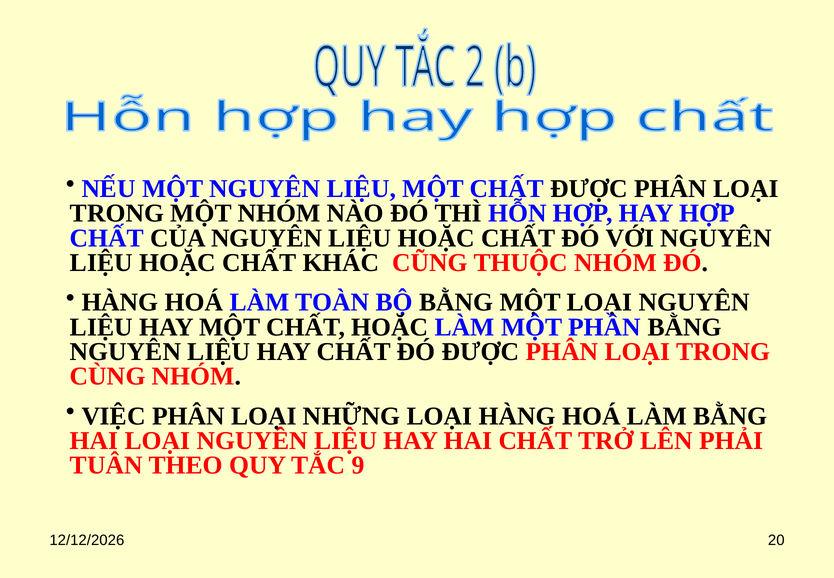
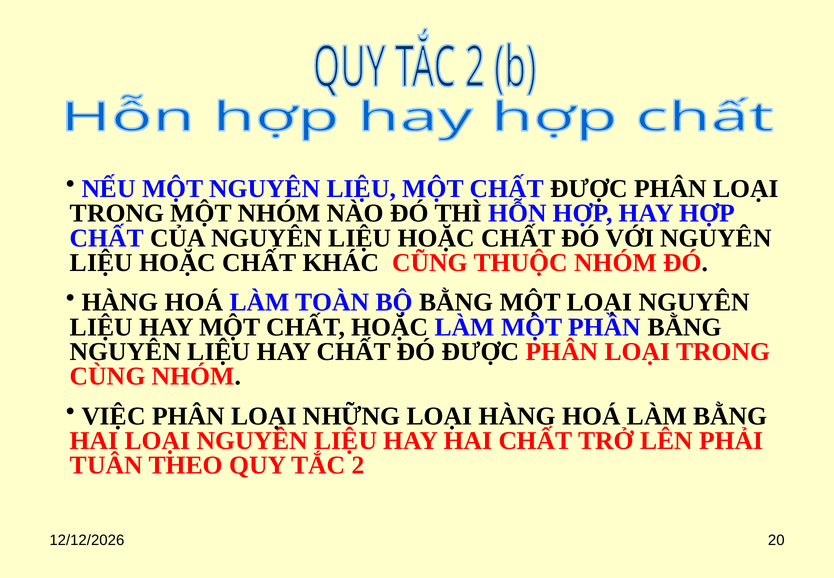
9: 9 -> 2 (358, 465)
